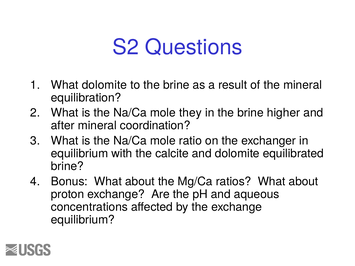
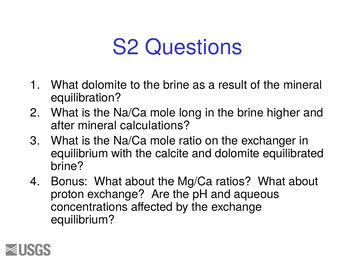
they: they -> long (190, 113)
coordination: coordination -> calculations (155, 126)
